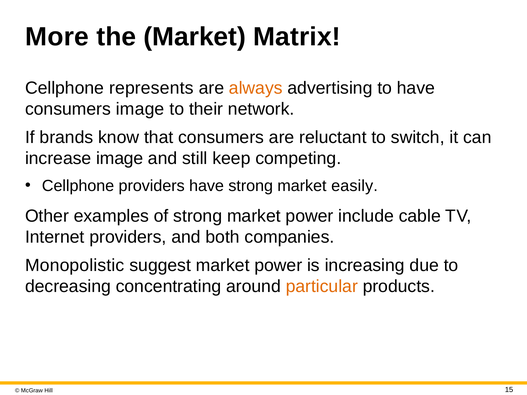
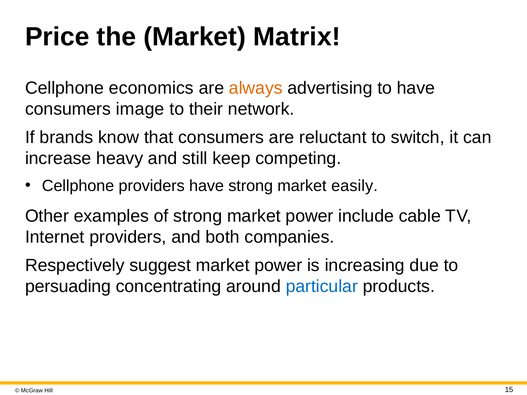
More: More -> Price (57, 37)
represents: represents -> economics (151, 88)
increase image: image -> heavy (120, 159)
Monopolistic: Monopolistic -> Respectively (75, 266)
decreasing: decreasing -> persuading (68, 287)
particular colour: orange -> blue (322, 287)
